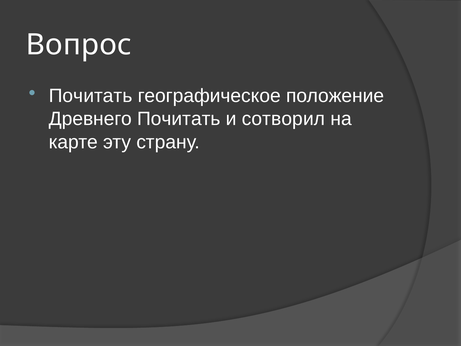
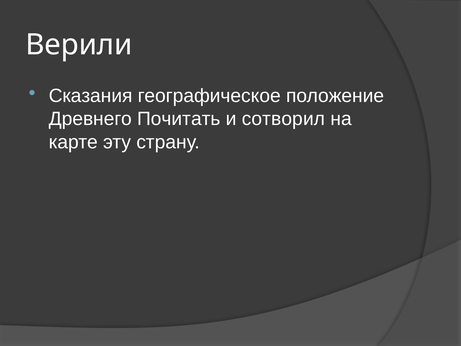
Вопрос: Вопрос -> Верили (79, 45)
Почитать: Почитать -> Сказания (91, 96)
